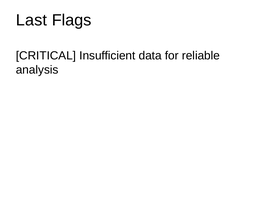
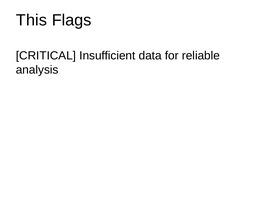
Last: Last -> This (32, 20)
